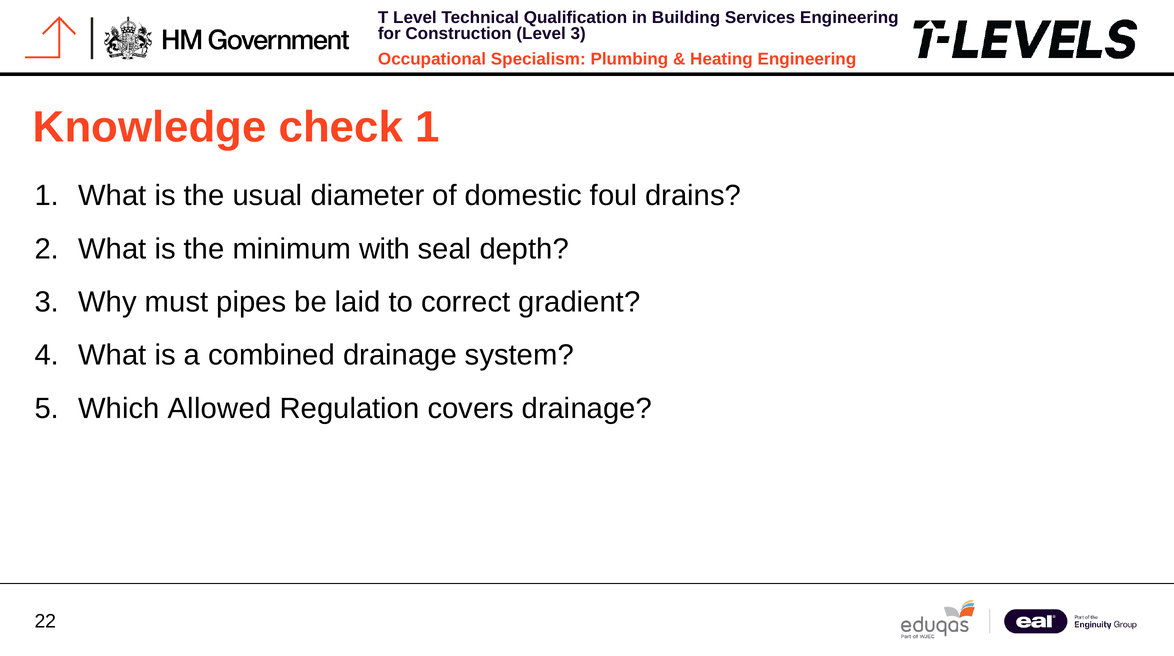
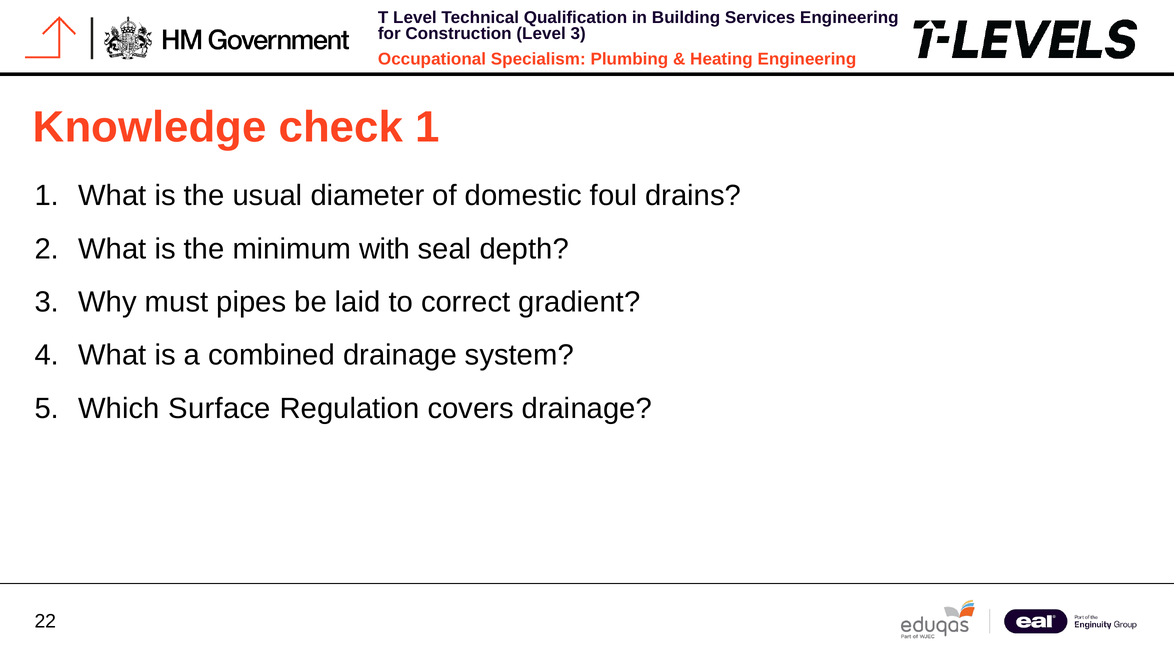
Allowed: Allowed -> Surface (219, 408)
